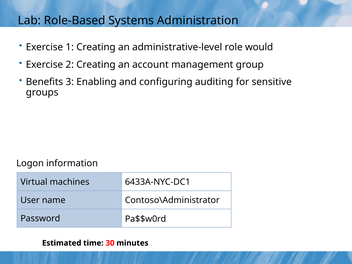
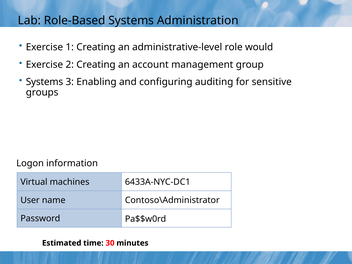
Benefits: Benefits -> Systems (44, 82)
